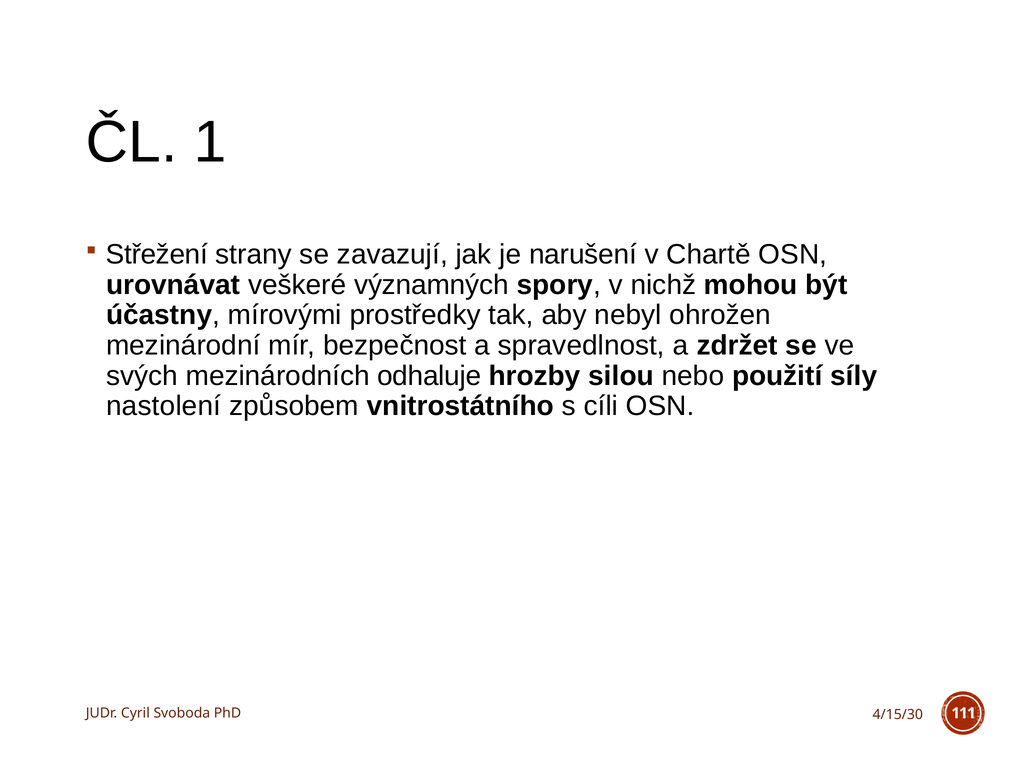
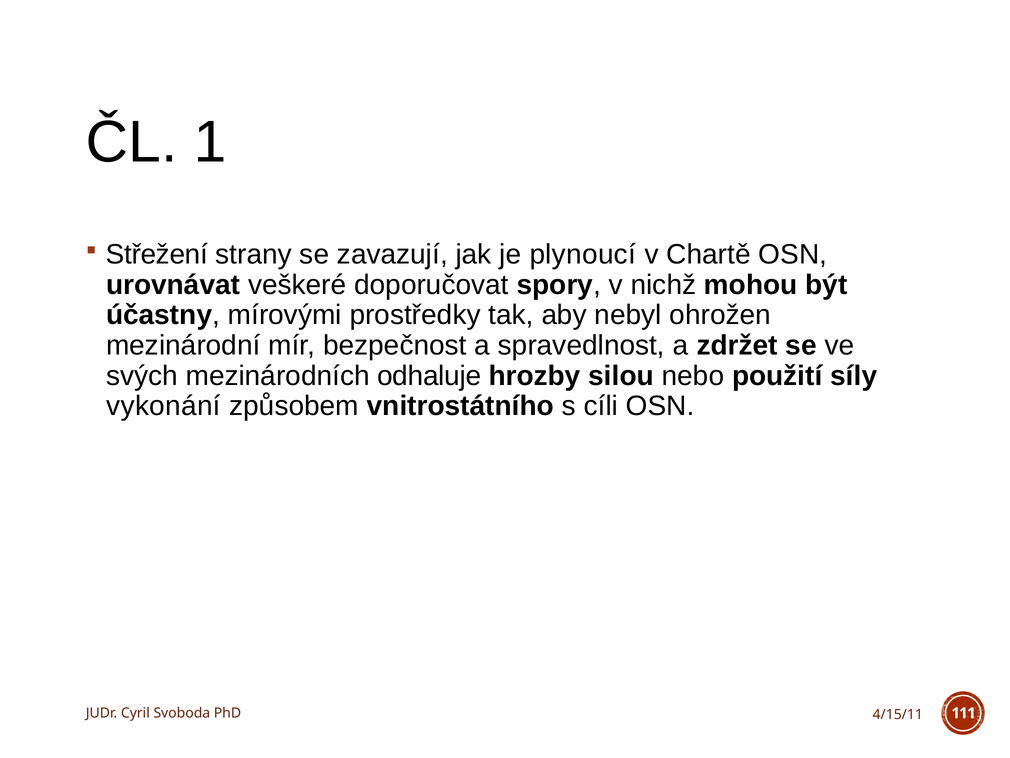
narušení: narušení -> plynoucí (583, 254)
významných: významných -> doporučovat (431, 285)
nastolení: nastolení -> vykonání (164, 406)
4/15/30: 4/15/30 -> 4/15/11 (898, 714)
